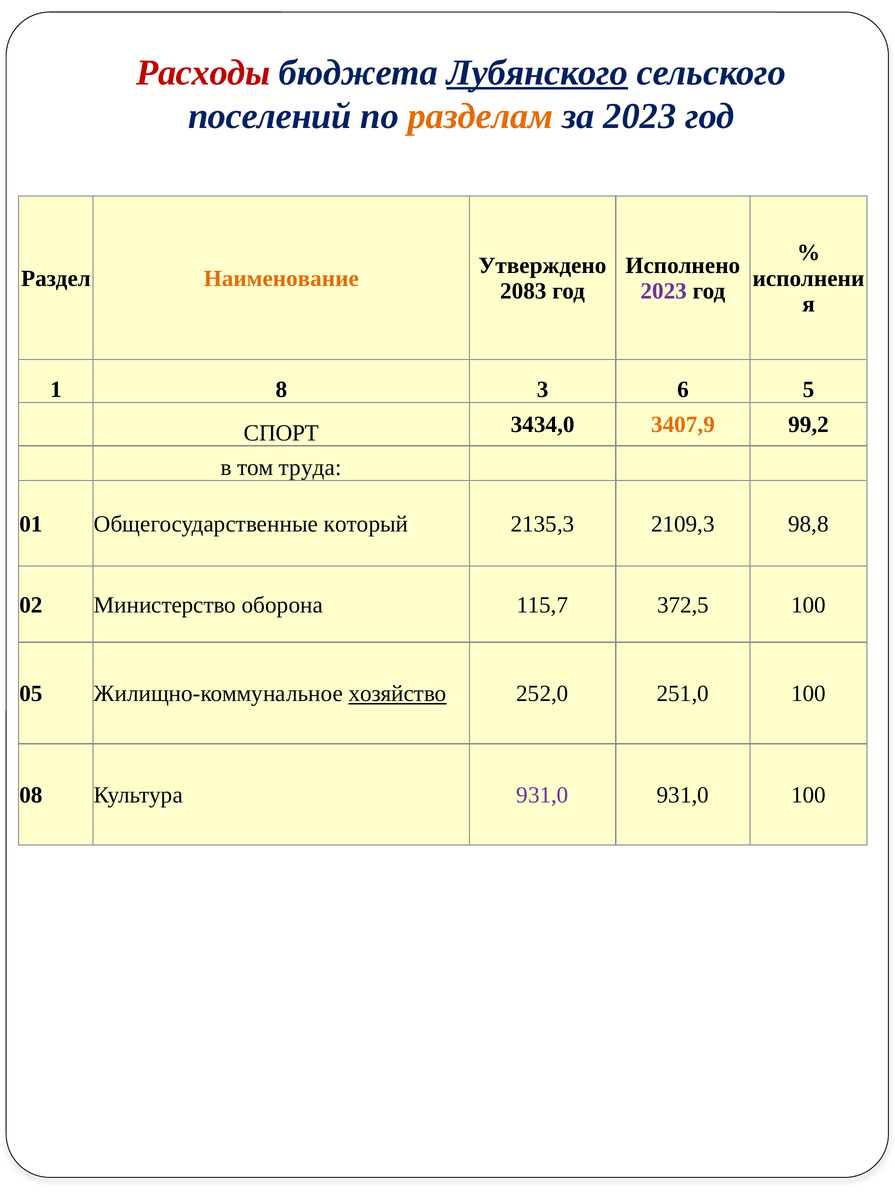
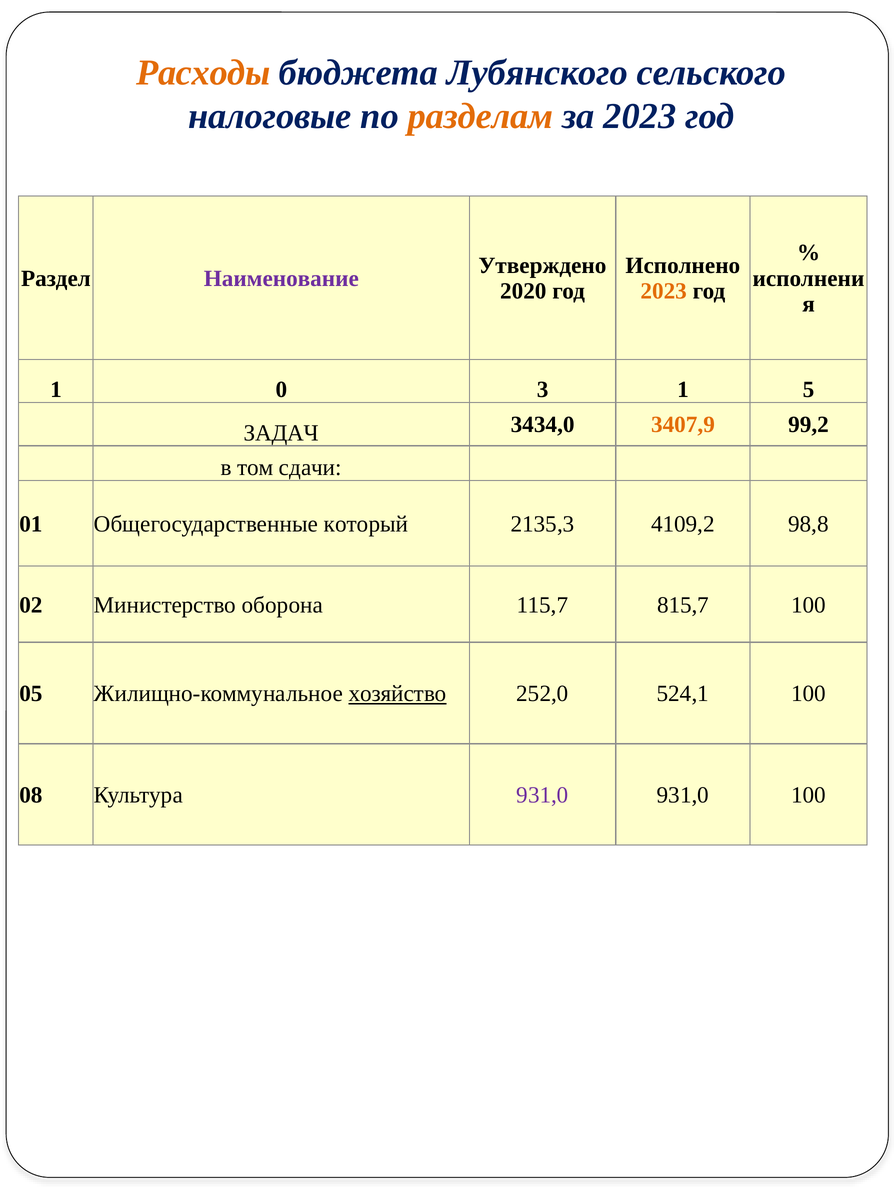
Расходы colour: red -> orange (203, 72)
Лубянского underline: present -> none (537, 72)
поселений: поселений -> налоговые (270, 116)
Наименование colour: orange -> purple (281, 278)
2083: 2083 -> 2020 (523, 291)
2023 colour: purple -> orange (664, 291)
8: 8 -> 0 (281, 389)
3 6: 6 -> 1 (683, 389)
СПОРТ: СПОРТ -> ЗАДАЧ (281, 433)
труда: труда -> сдачи (310, 468)
2109,3: 2109,3 -> 4109,2 (683, 524)
372,5: 372,5 -> 815,7 (683, 605)
251,0: 251,0 -> 524,1 (683, 693)
